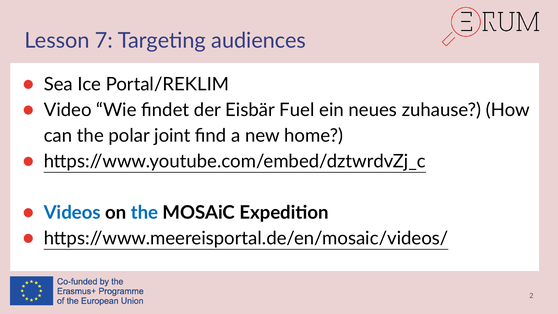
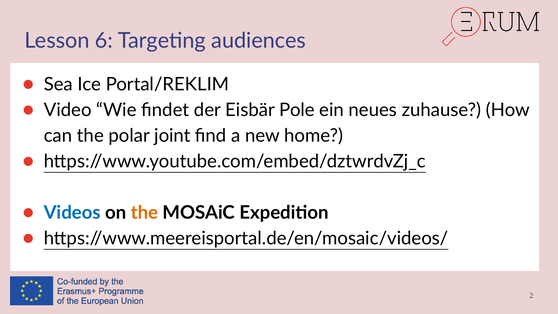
7: 7 -> 6 (104, 41)
Fuel: Fuel -> Pole (297, 110)
the colour: blue -> orange (144, 213)
